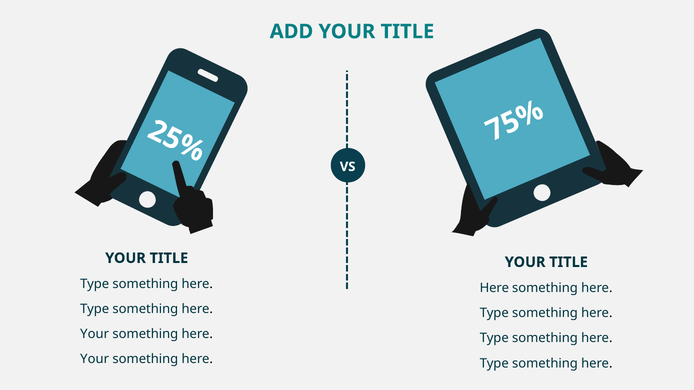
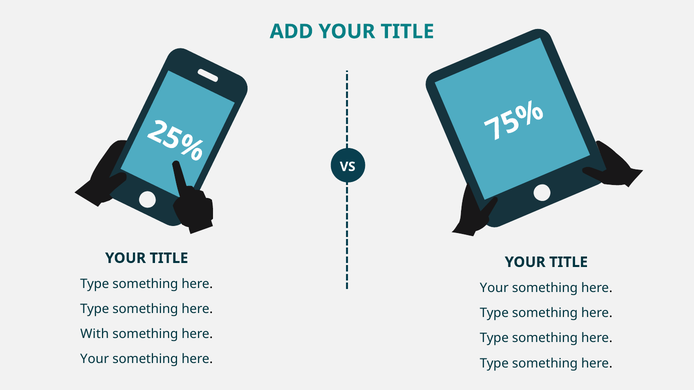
Here: Here -> Your (494, 288)
Your: Your -> With (95, 334)
